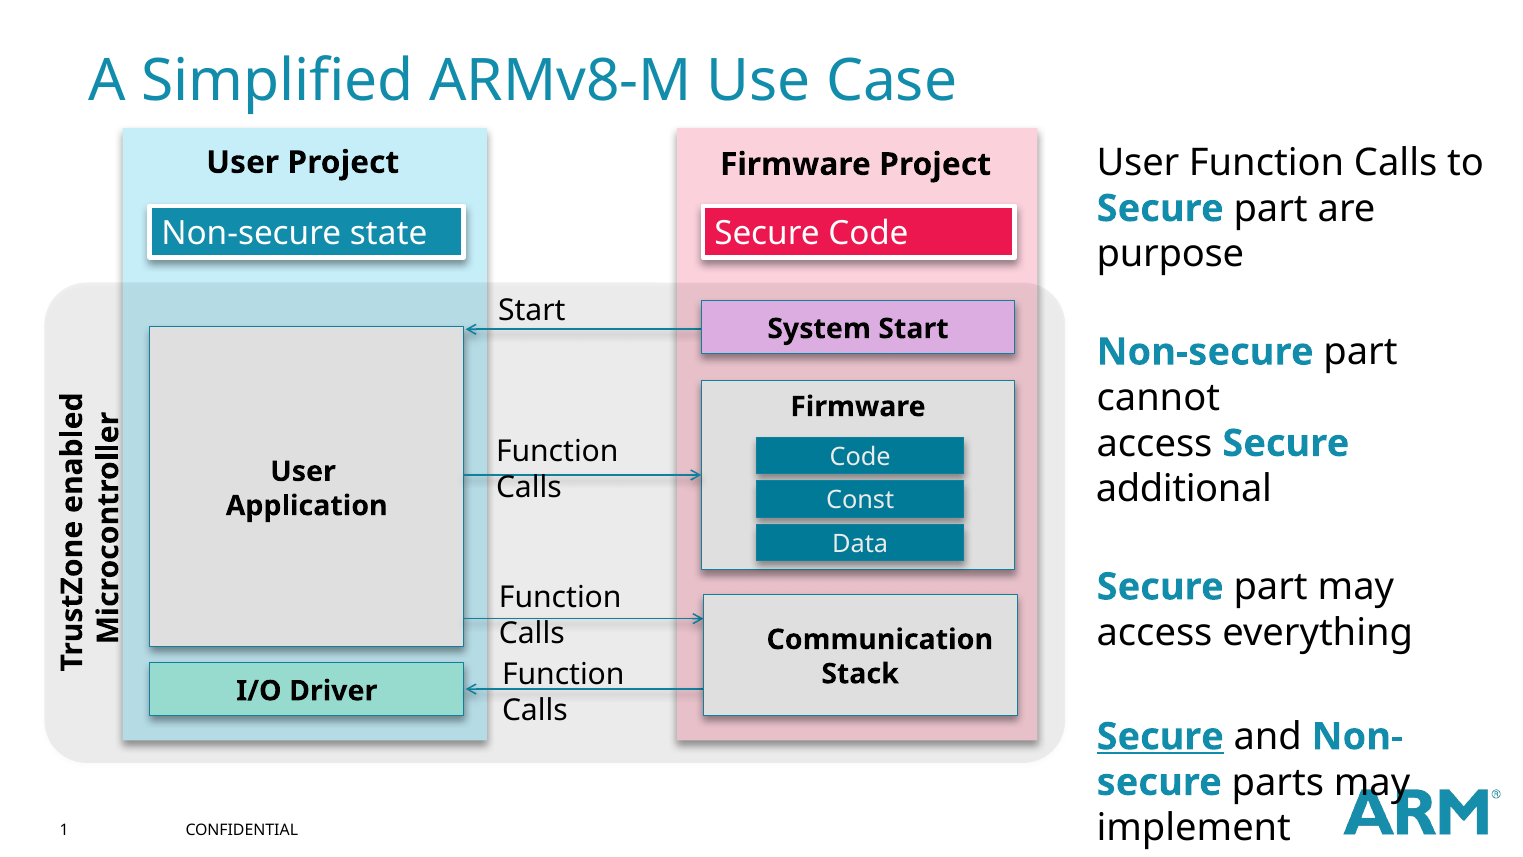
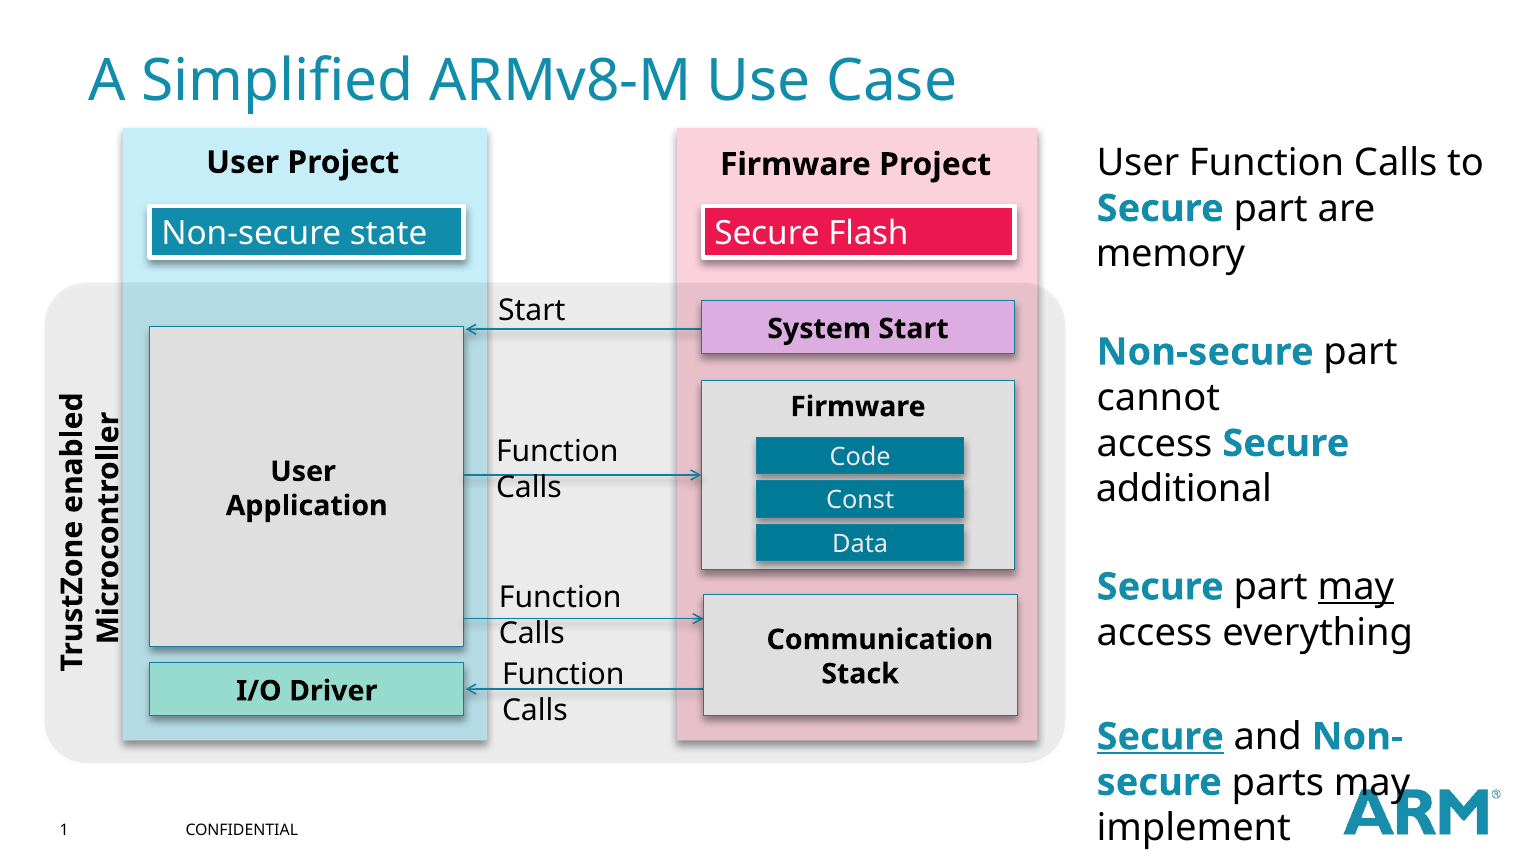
Secure Code: Code -> Flash (868, 234)
purpose: purpose -> memory (1170, 254)
may underline: none -> present (1356, 587)
